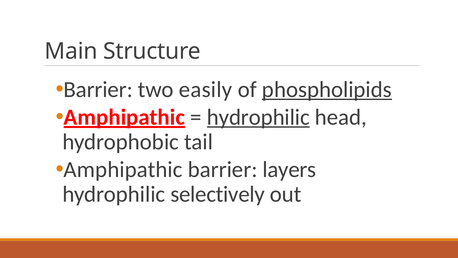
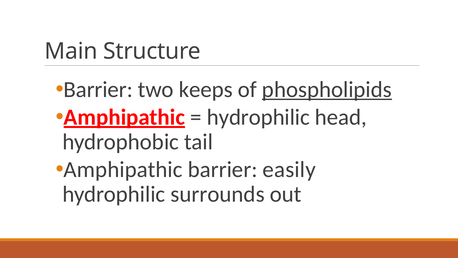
easily: easily -> keeps (206, 89)
hydrophilic underline: present -> none (258, 117)
layers: layers -> easily (289, 169)
selectively: selectively -> surrounds (218, 194)
